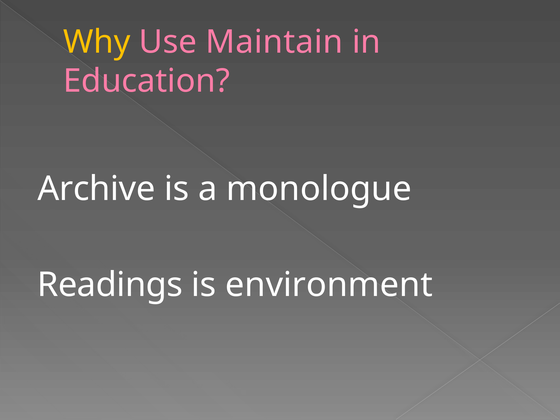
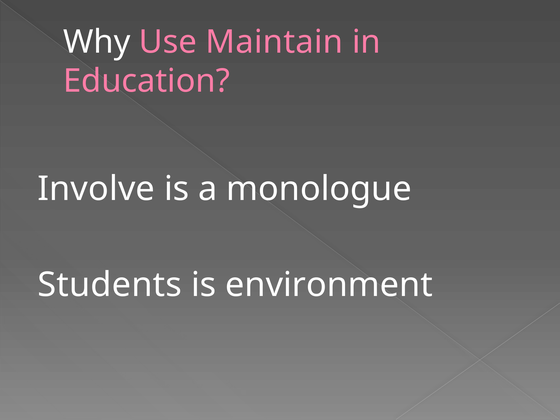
Why colour: yellow -> white (97, 42)
Archive: Archive -> Involve (96, 189)
Readings: Readings -> Students (110, 285)
